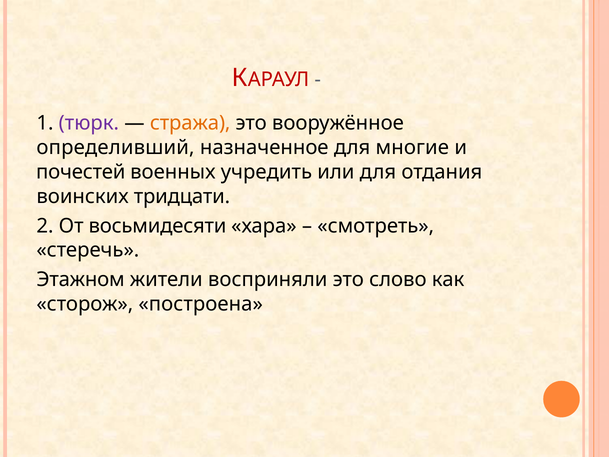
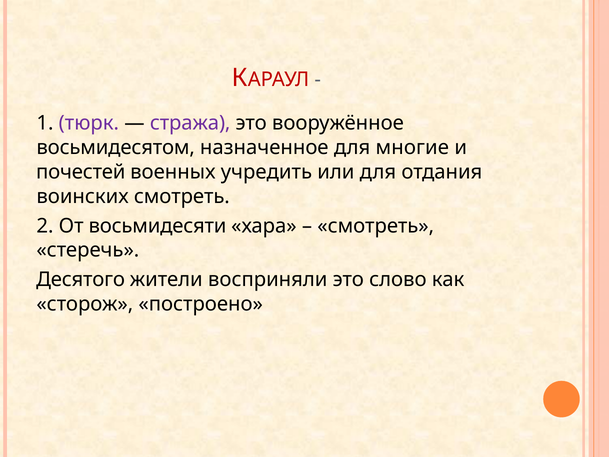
стража colour: orange -> purple (190, 123)
определивший: определивший -> восьмидесятом (116, 148)
воинских тридцати: тридцати -> смотреть (182, 196)
Этажном: Этажном -> Десятого (81, 280)
построена: построена -> построено (201, 304)
